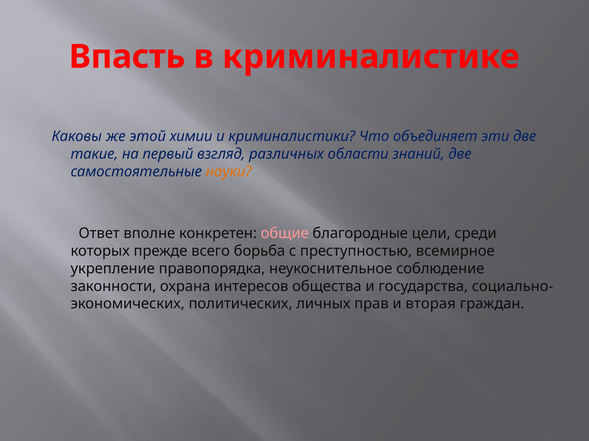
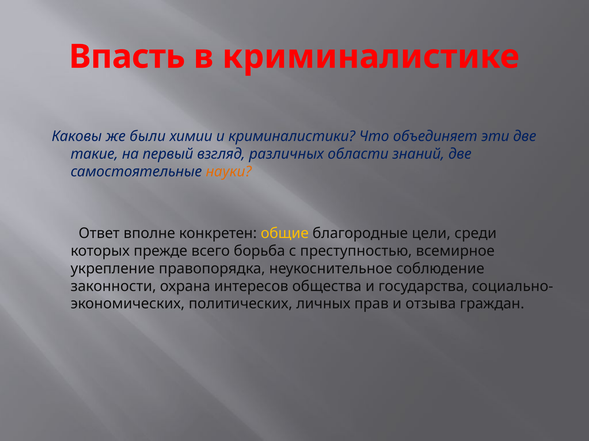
этой: этой -> были (148, 136)
общие colour: pink -> yellow (285, 234)
вторая: вторая -> отзыва (431, 304)
